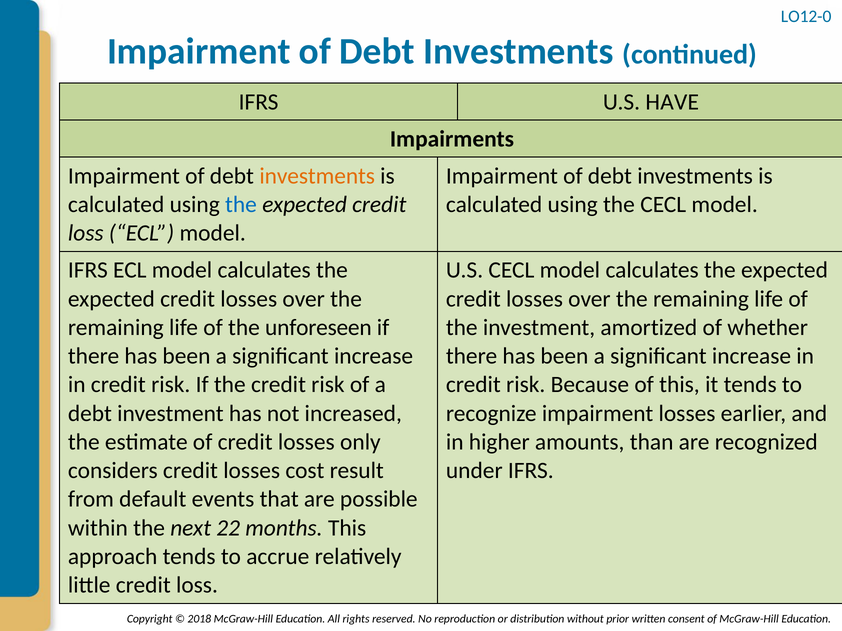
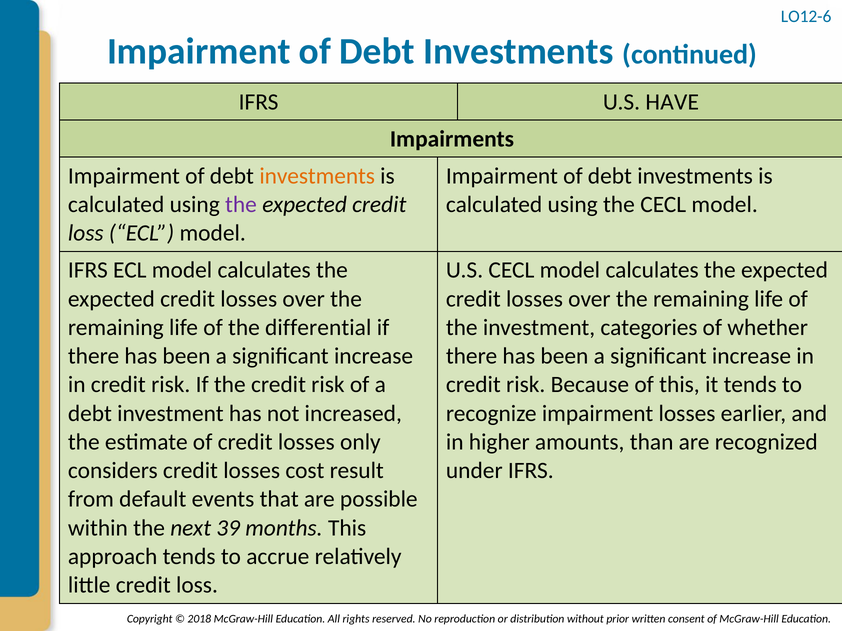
LO12-0: LO12-0 -> LO12-6 (806, 17)
the colour: blue -> purple (241, 205)
unforeseen: unforeseen -> differential (318, 328)
amortized: amortized -> categories (649, 328)
22: 22 -> 39 (228, 528)
